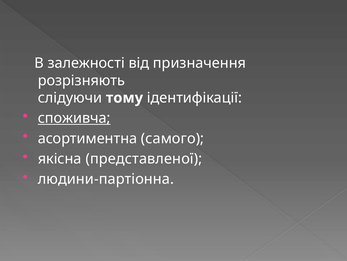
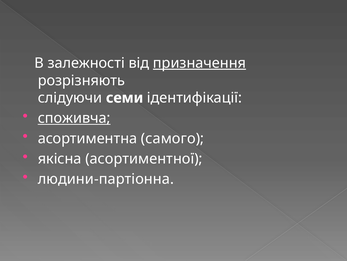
призначення underline: none -> present (199, 63)
тому: тому -> семи (125, 98)
представленої: представленої -> асортиментної (144, 158)
